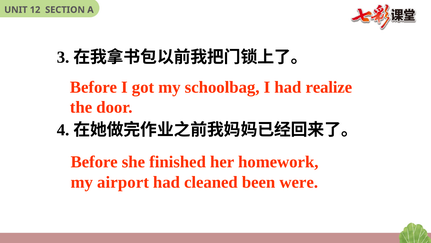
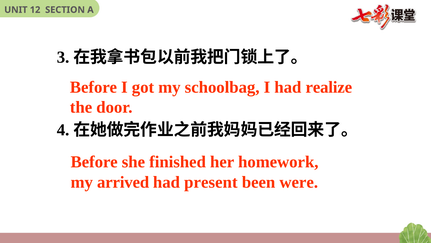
airport: airport -> arrived (123, 182)
cleaned: cleaned -> present (211, 182)
